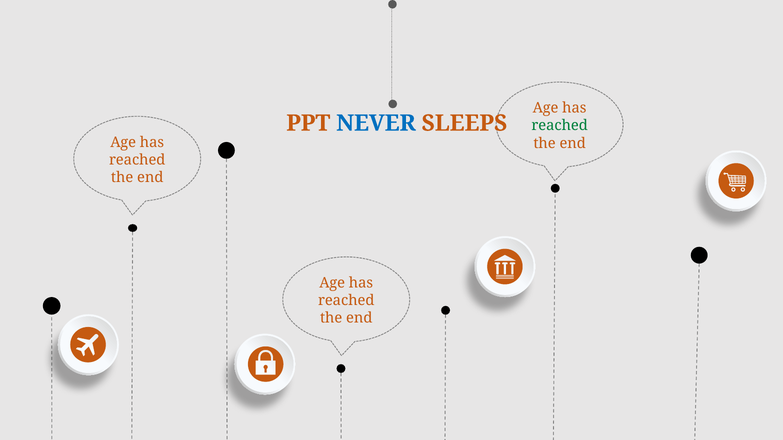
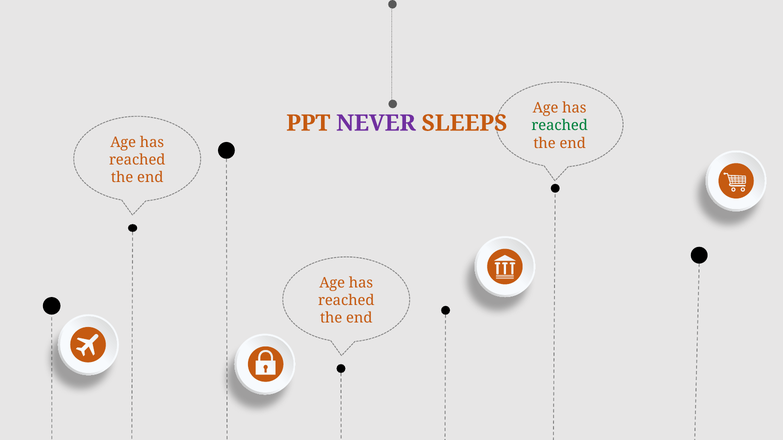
NEVER colour: blue -> purple (376, 123)
